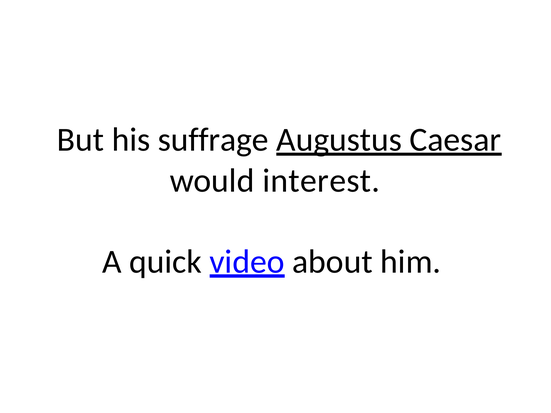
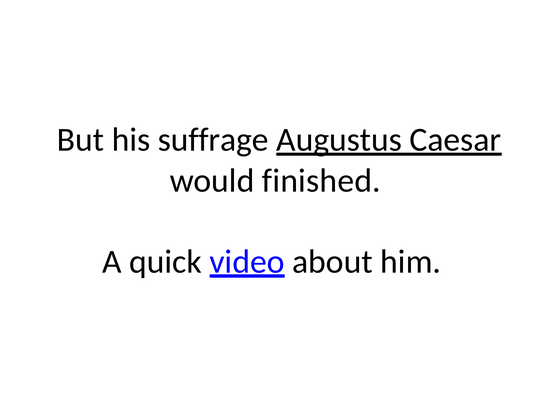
interest: interest -> finished (321, 181)
